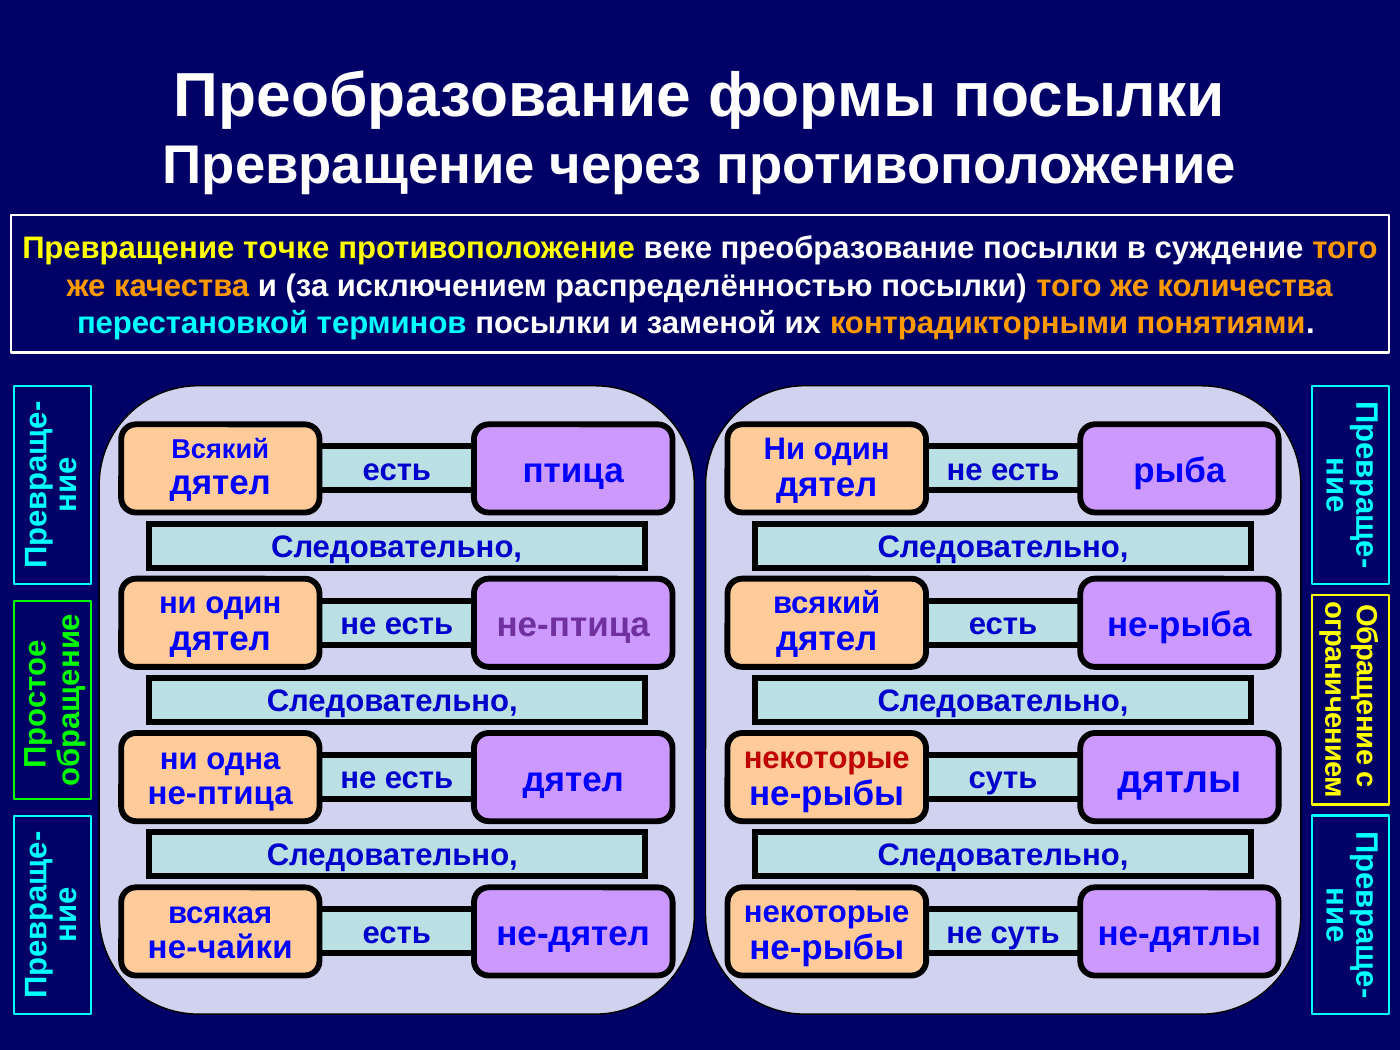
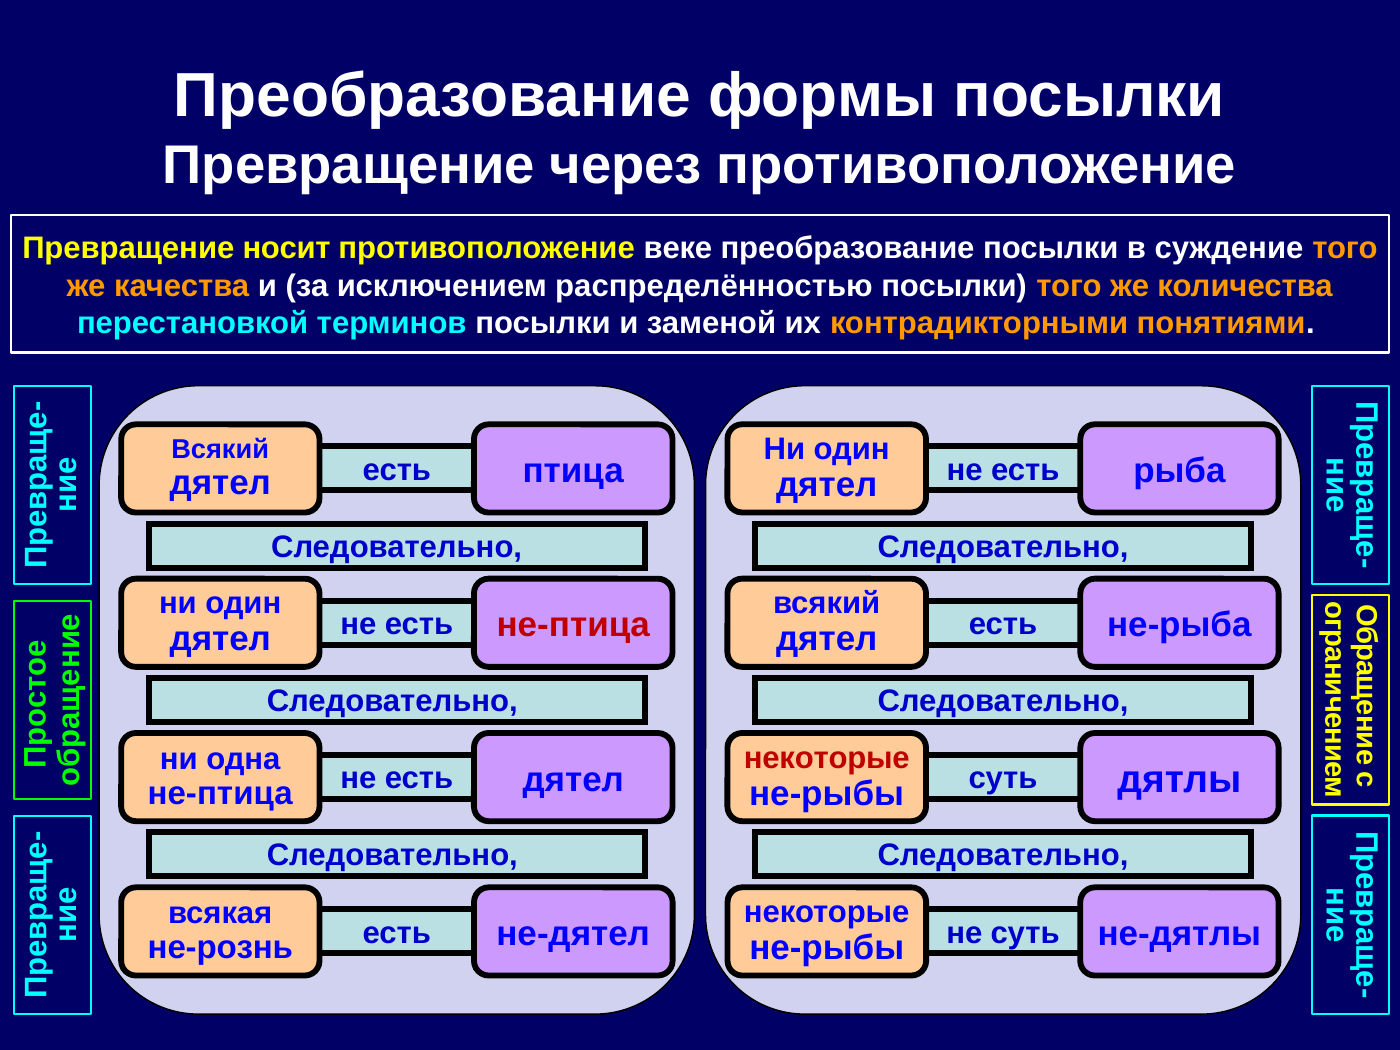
точке: точке -> носит (287, 249)
не-птица colour: purple -> red (573, 625)
не-чайки: не-чайки -> не-рознь (220, 948)
